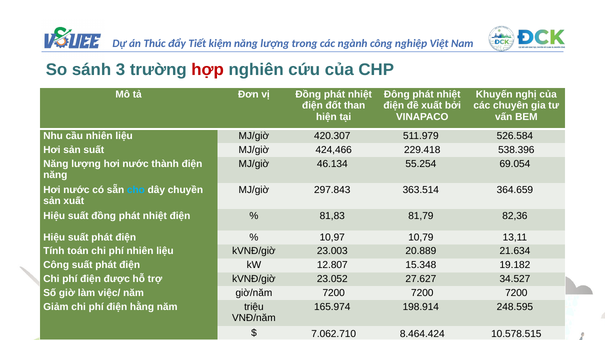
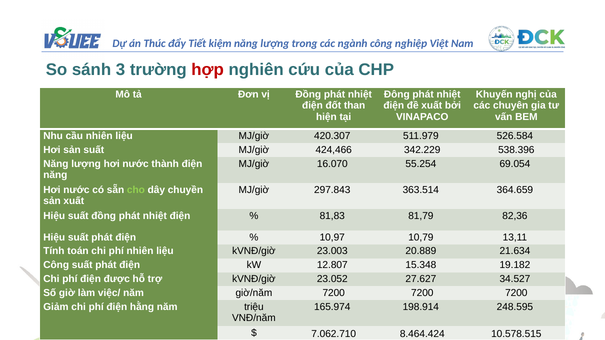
229.418: 229.418 -> 342.229 (422, 150)
46.134: 46.134 -> 16.070 (332, 164)
cho colour: light blue -> light green (136, 190)
